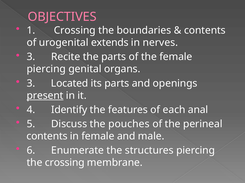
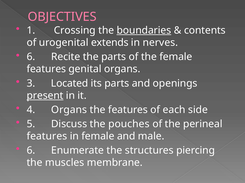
boundaries underline: none -> present (144, 30)
3: 3 -> 6 (31, 57)
piercing: piercing -> features (46, 69)
4 Identify: Identify -> Organs (69, 110)
anal: anal -> side (198, 110)
contents: contents -> features (47, 137)
the crossing: crossing -> muscles (65, 163)
